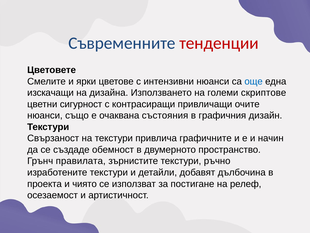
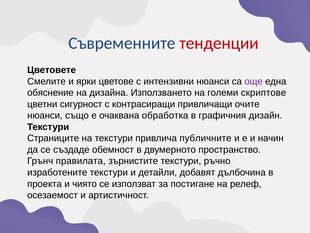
още colour: blue -> purple (254, 81)
изскачащи: изскачащи -> обяснение (50, 93)
състояния: състояния -> обработка (165, 115)
Свързаност: Свързаност -> Страниците (53, 138)
графичните: графичните -> публичните (206, 138)
